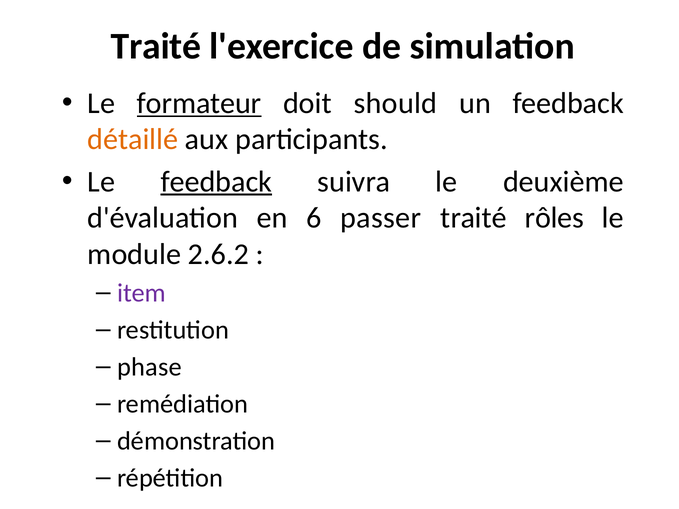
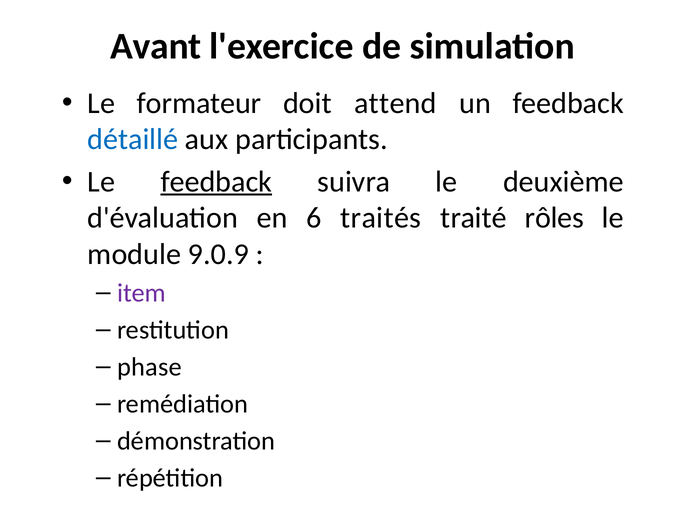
Traité: Traité -> Avant (156, 46)
formateur underline: present -> none (199, 103)
should: should -> attend (395, 103)
détaillé colour: orange -> blue (133, 139)
passer: passer -> traités (381, 218)
2.6.2: 2.6.2 -> 9.0.9 (218, 254)
